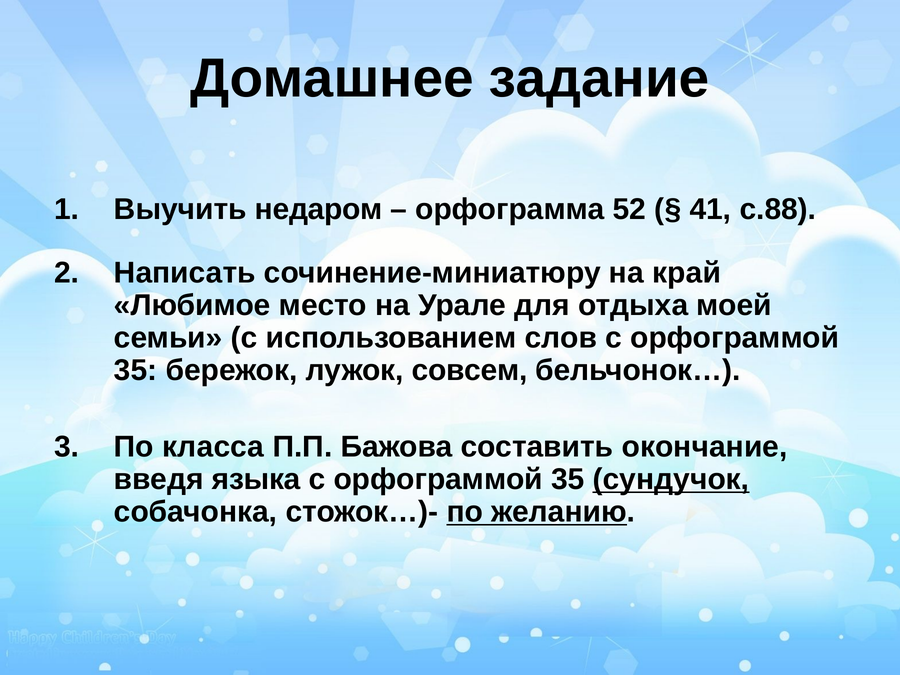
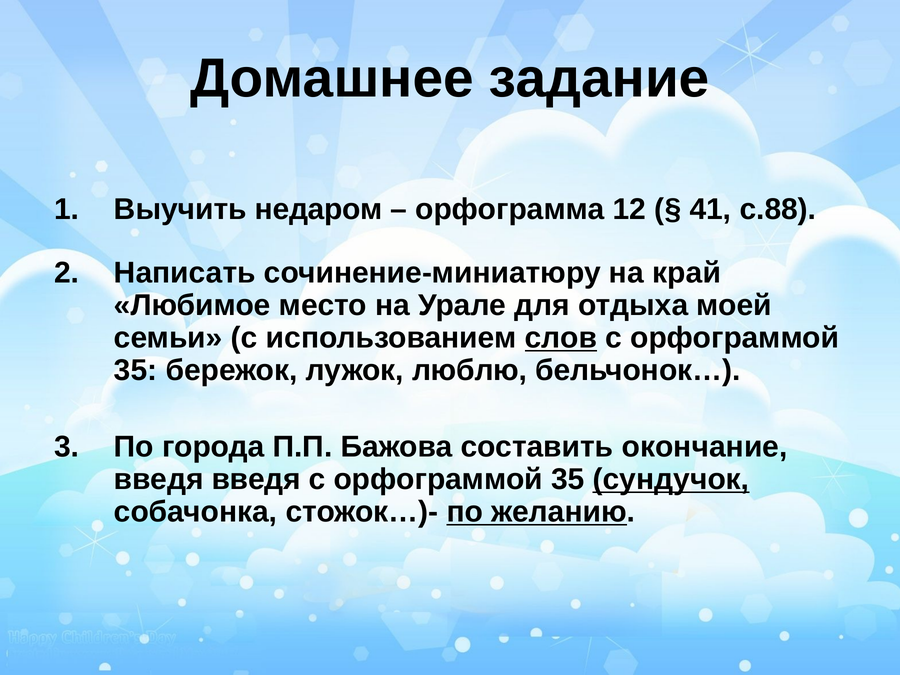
52: 52 -> 12 (629, 209)
слов underline: none -> present (561, 338)
совсем: совсем -> люблю (470, 370)
класса: класса -> города (213, 447)
введя языка: языка -> введя (256, 479)
